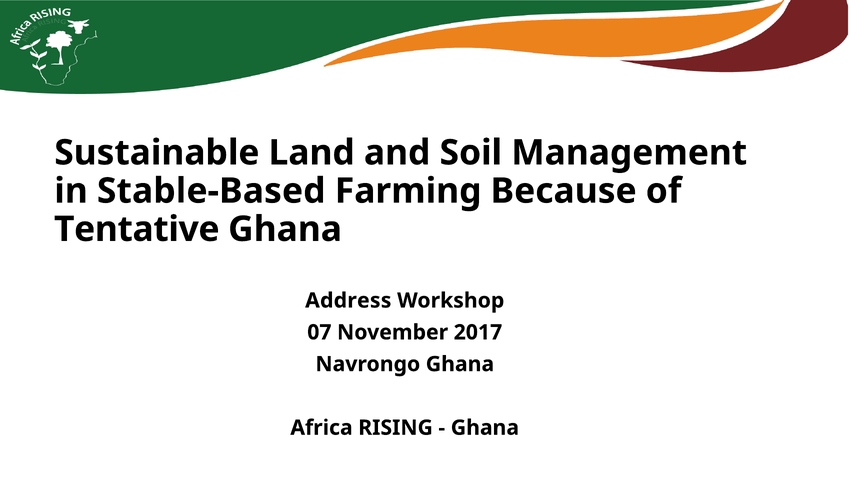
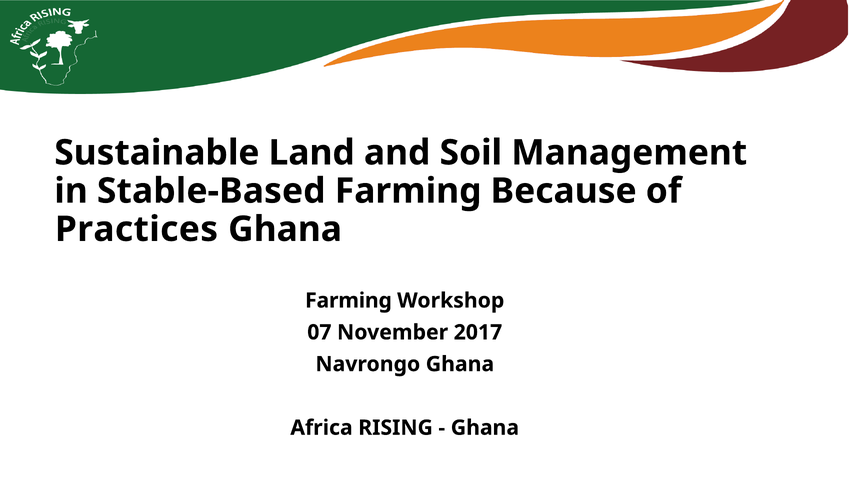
Tentative: Tentative -> Practices (136, 229)
Address: Address -> Farming (348, 300)
